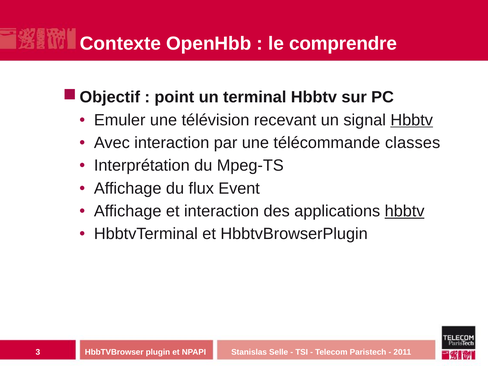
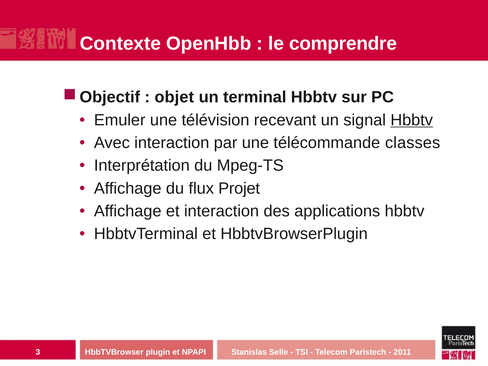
point: point -> objet (174, 97)
Event: Event -> Projet (239, 188)
hbbtv underline: present -> none (405, 211)
